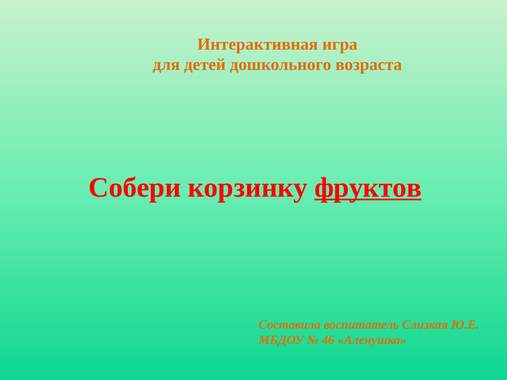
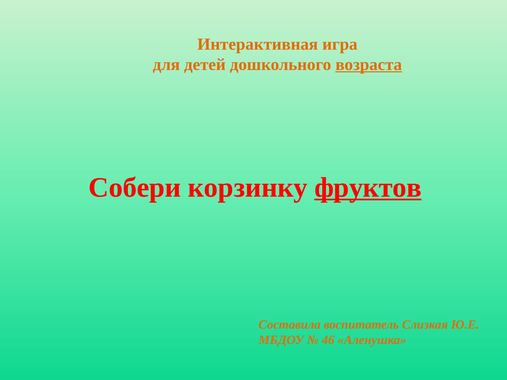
возраста underline: none -> present (369, 65)
